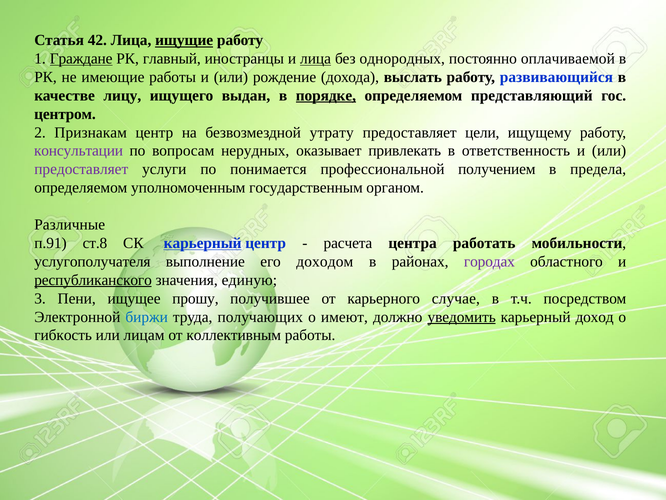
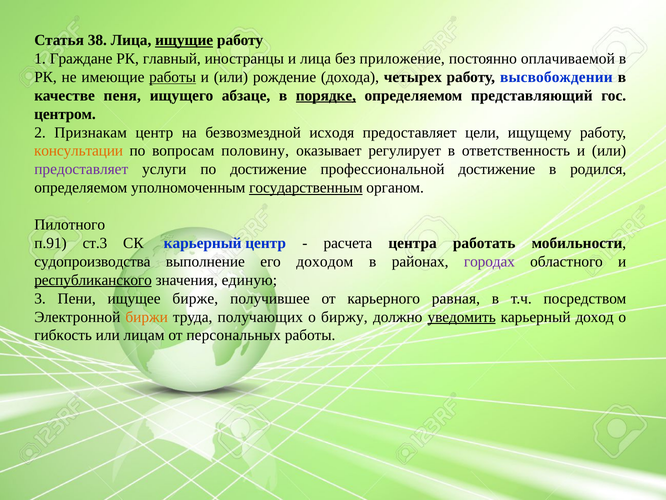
42: 42 -> 38 (97, 40)
Граждане underline: present -> none (81, 59)
лица underline: present -> none (316, 59)
однородных: однородных -> приложение (402, 59)
работы underline: none -> present (173, 77)
выслать: выслать -> четырех (413, 77)
развивающийся: развивающийся -> высвобождении (556, 77)
лицу: лицу -> пеня (122, 95)
выдан: выдан -> абзаце (246, 95)
утрату: утрату -> исходя (332, 132)
консультации colour: purple -> orange (79, 151)
нерудных: нерудных -> половину (255, 151)
привлекать: привлекать -> регулирует (405, 151)
по понимается: понимается -> достижение (268, 169)
профессиональной получением: получением -> достижение (497, 169)
предела: предела -> родился (598, 169)
государственным underline: none -> present (306, 188)
Различные: Различные -> Пилотного (70, 224)
ст.8: ст.8 -> ст.3 (95, 243)
карьерный underline: present -> none (203, 243)
услугополучателя: услугополучателя -> судопроизводства (92, 261)
прошу: прошу -> бирже (195, 298)
случае: случае -> равная (456, 298)
биржи colour: blue -> orange (147, 317)
имеют: имеют -> биржу (344, 317)
коллективным: коллективным -> персональных (234, 335)
